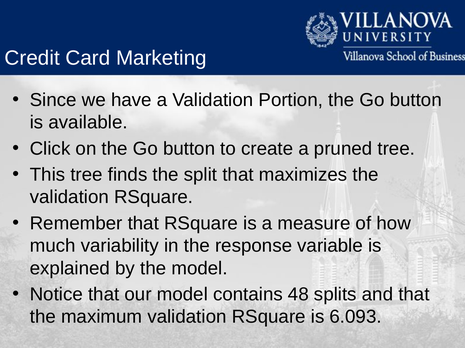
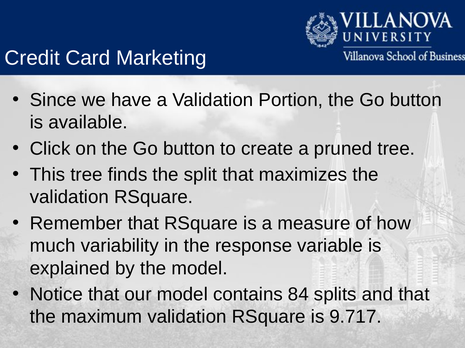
48: 48 -> 84 (298, 295)
6.093: 6.093 -> 9.717 (356, 317)
